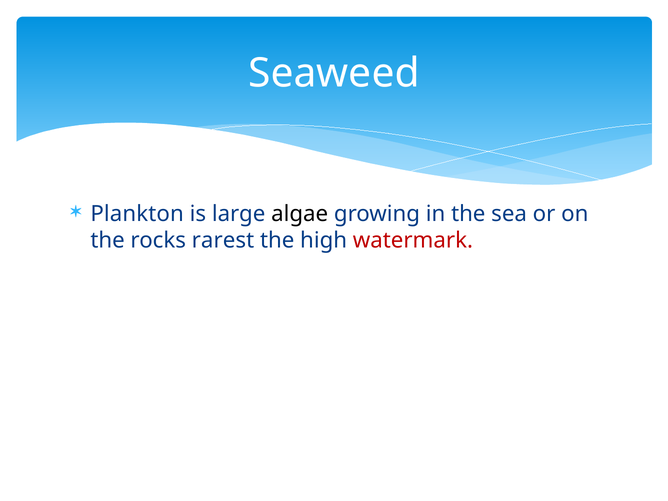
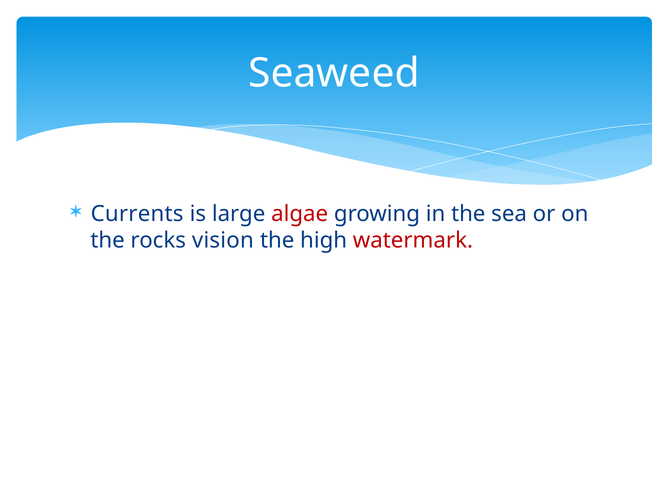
Plankton: Plankton -> Currents (137, 214)
algae colour: black -> red (300, 214)
rarest: rarest -> vision (223, 240)
